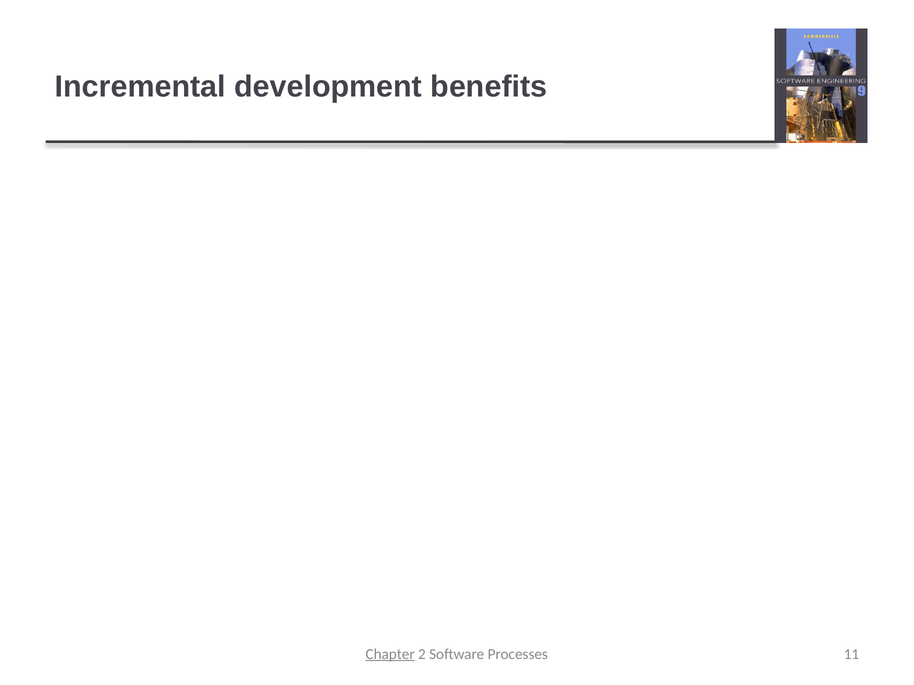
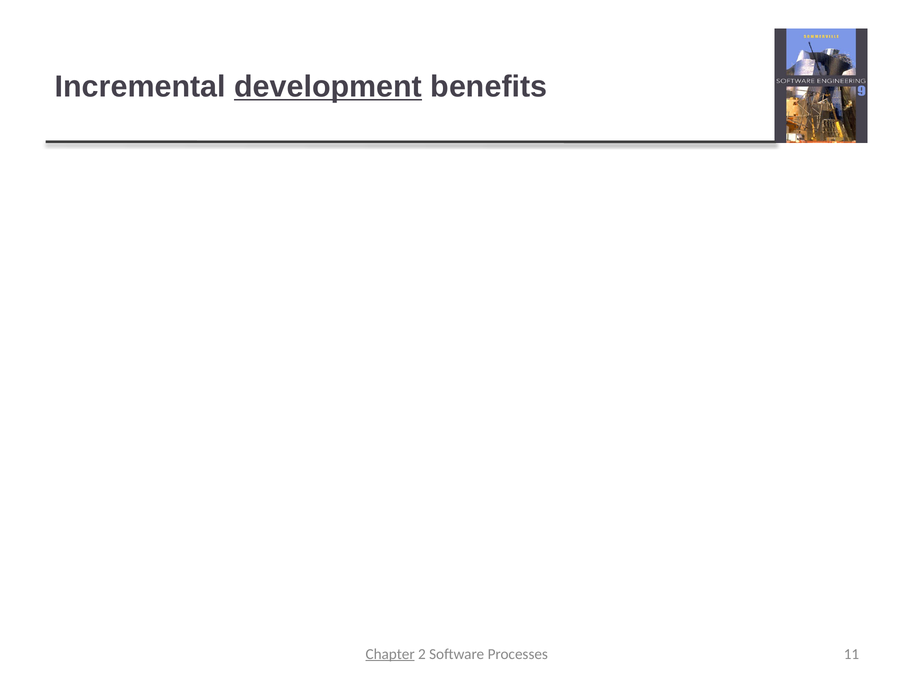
development underline: none -> present (328, 87)
